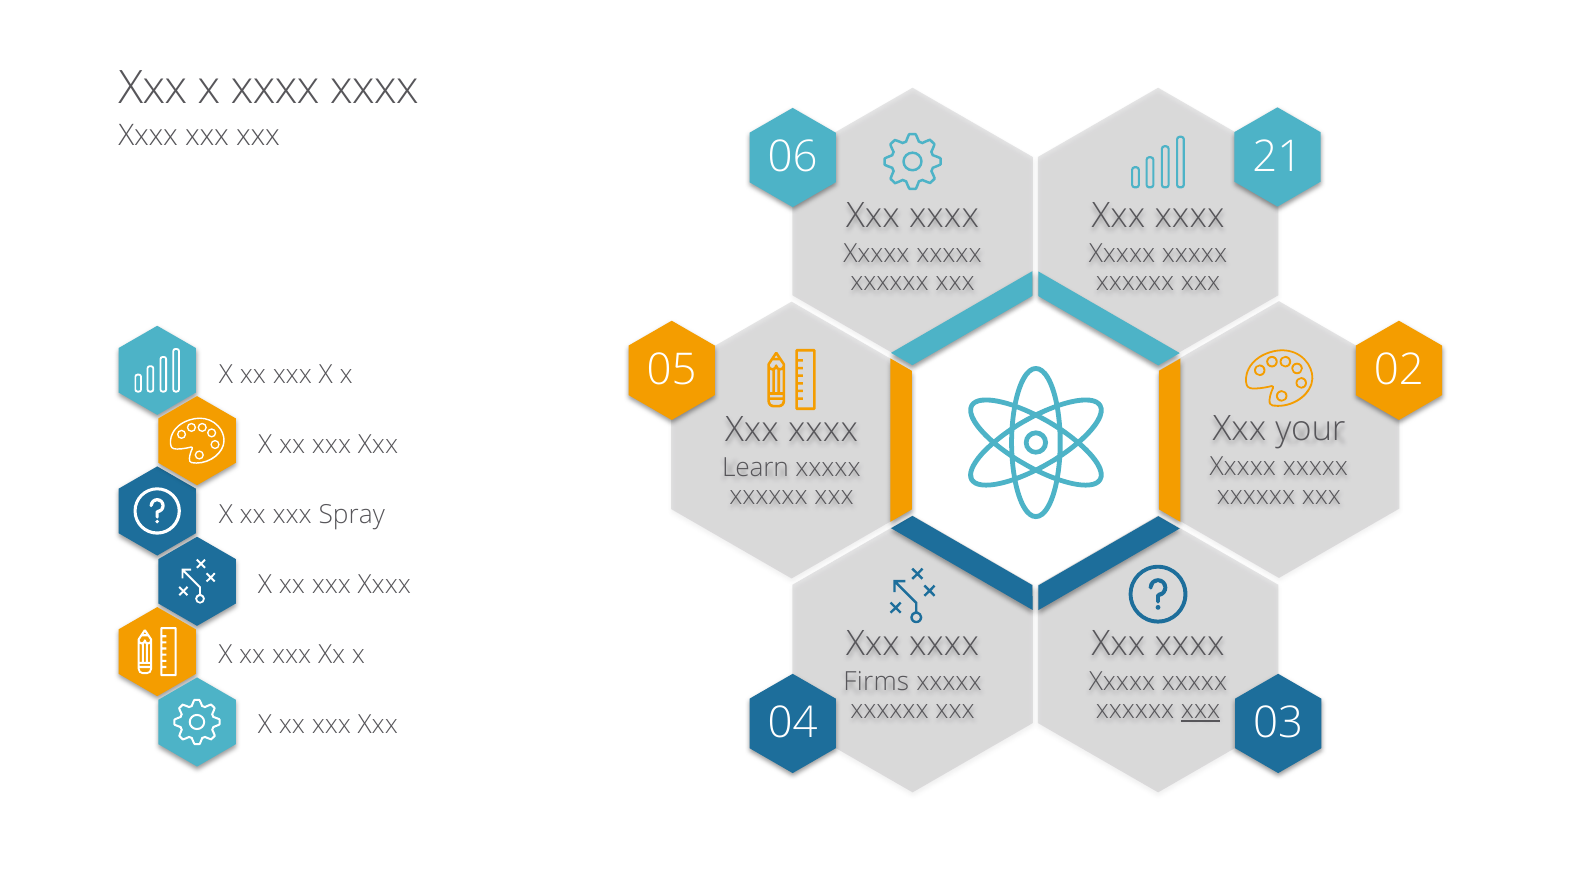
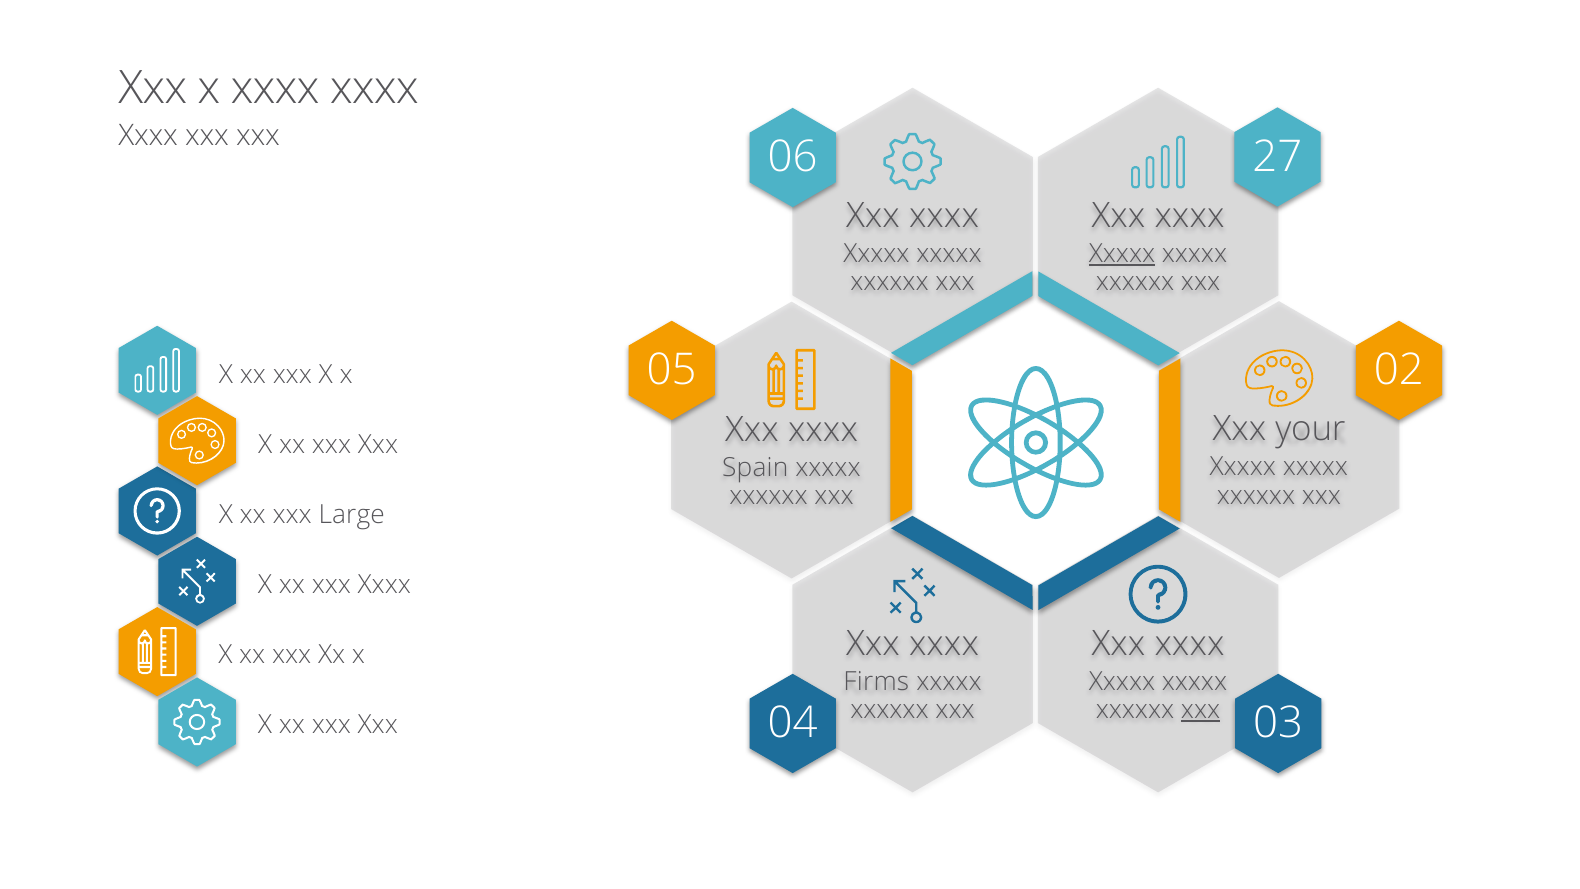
21: 21 -> 27 (1277, 157)
Xxxxx underline: none -> present (1122, 254)
Learn: Learn -> Spain (755, 467)
Spray: Spray -> Large (352, 515)
